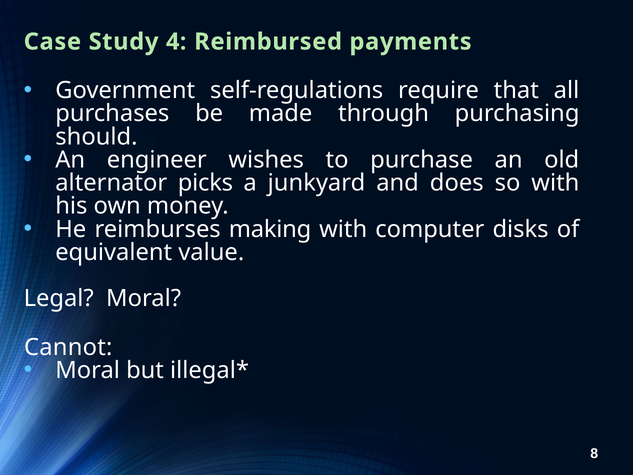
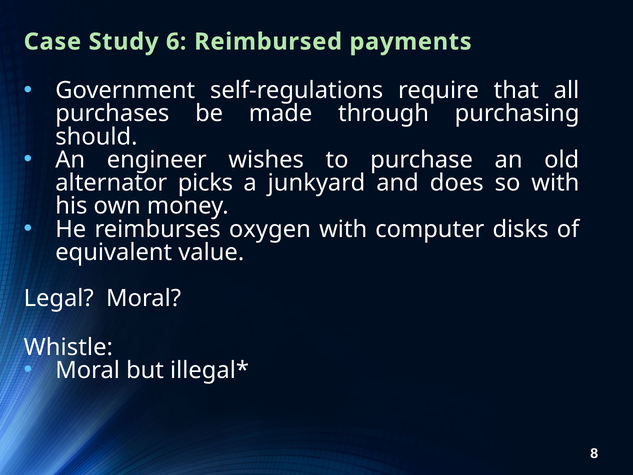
4: 4 -> 6 (176, 42)
making: making -> oxygen (270, 229)
Cannot: Cannot -> Whistle (68, 347)
